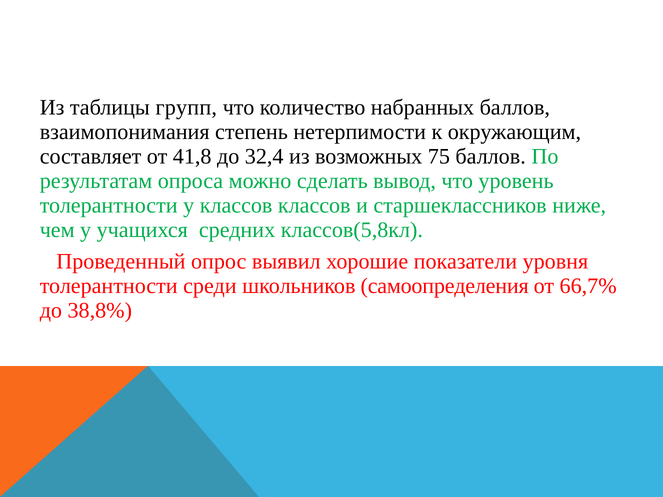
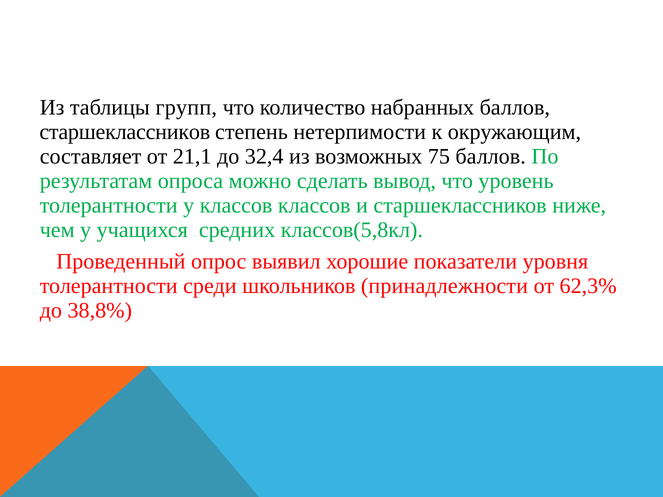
взаимопонимания: взаимопонимания -> старшеклассников (125, 132)
41,8: 41,8 -> 21,1 (192, 157)
самоопределения: самоопределения -> принадлежности (444, 286)
66,7%: 66,7% -> 62,3% (588, 286)
